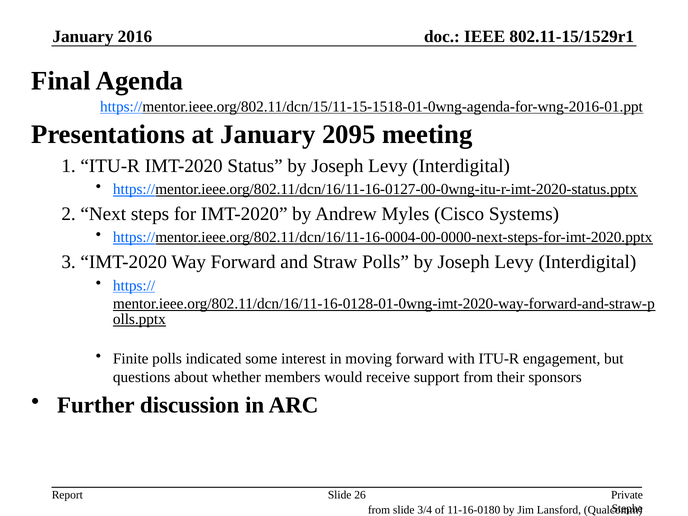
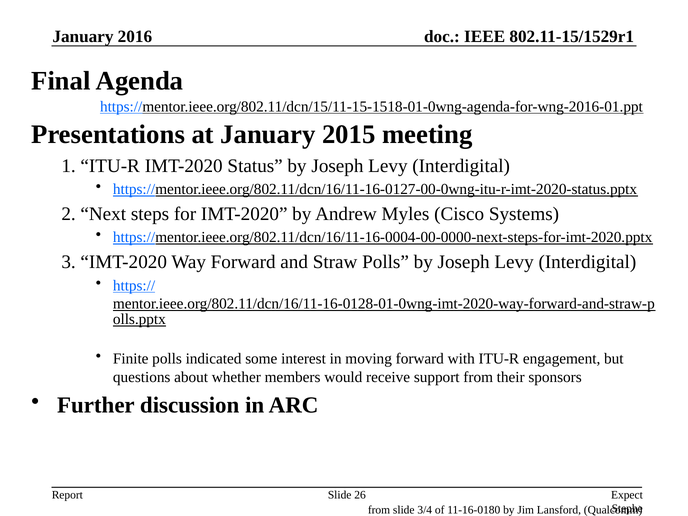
2095: 2095 -> 2015 (349, 135)
Private: Private -> Expect (627, 495)
